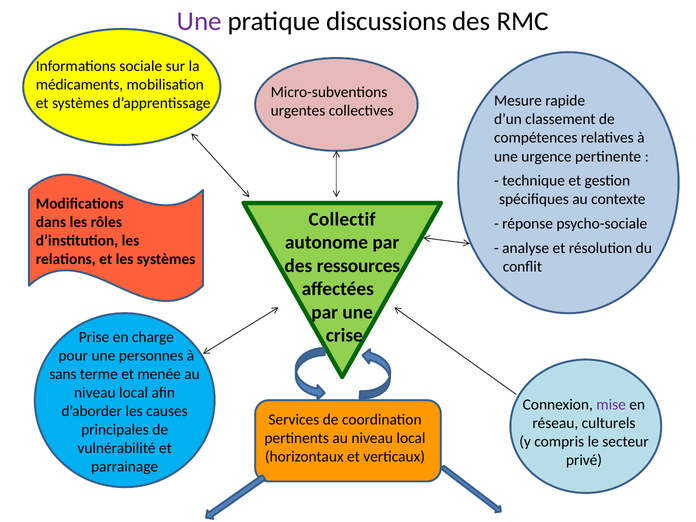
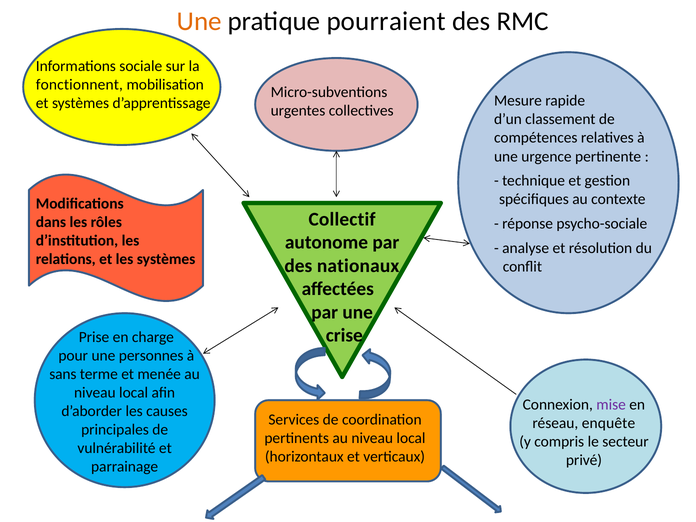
Une colour: purple -> orange (199, 22)
discussions: discussions -> pourraient (386, 22)
médicaments: médicaments -> fonctionnent (79, 85)
ressources: ressources -> nationaux (358, 266)
culturels: culturels -> enquête (609, 423)
